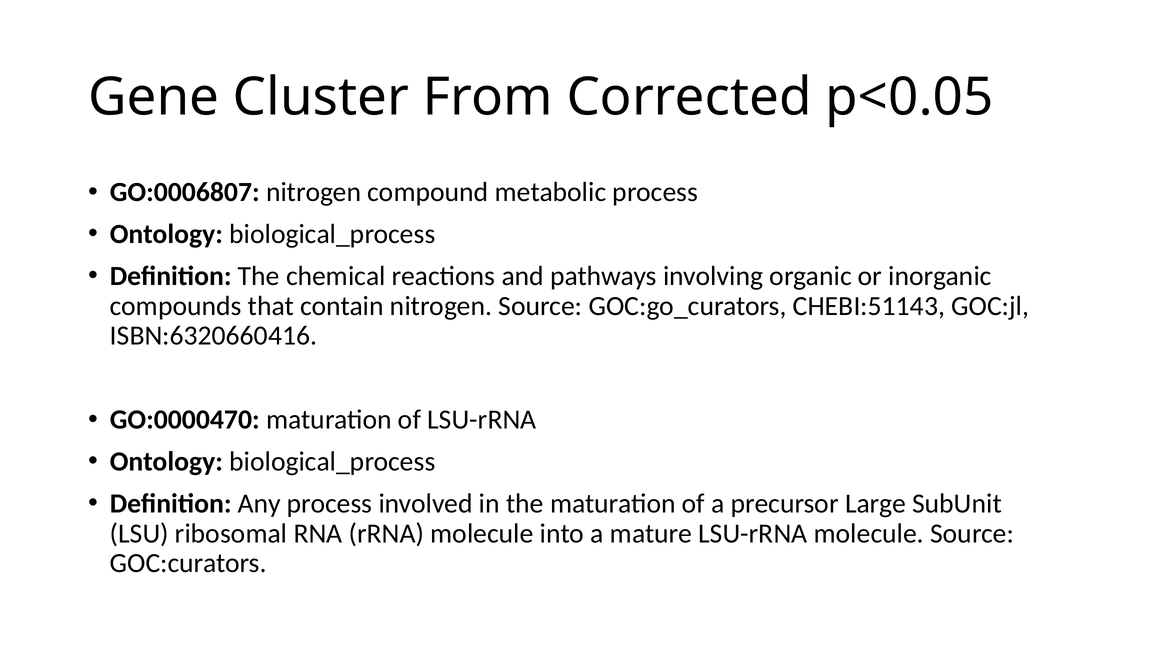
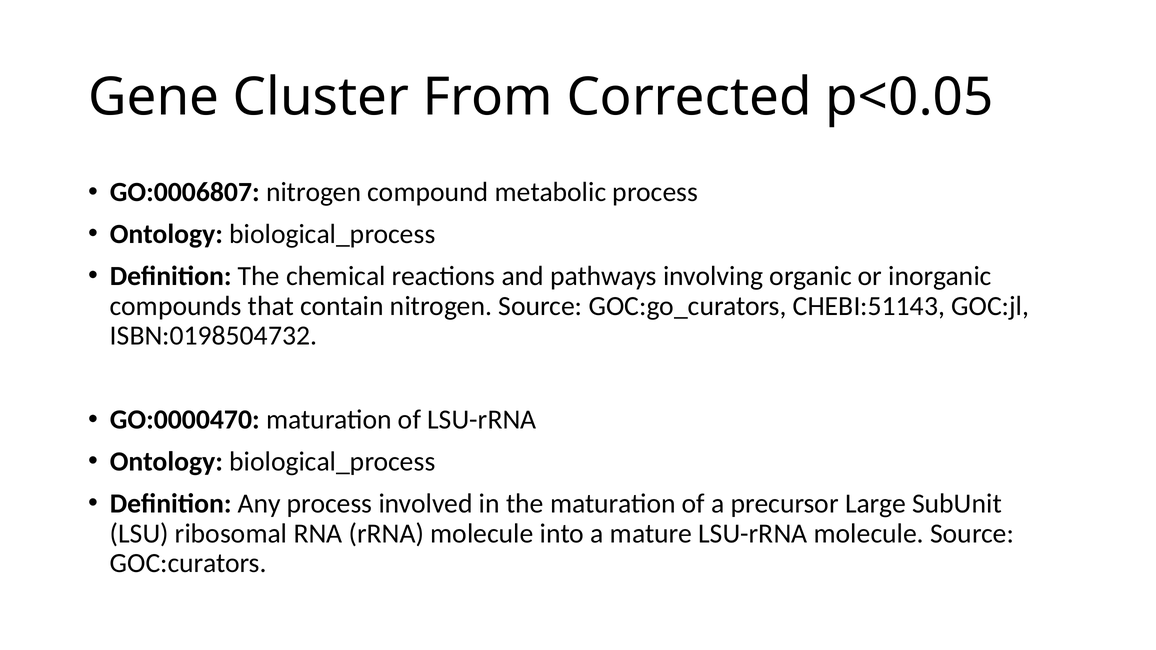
ISBN:6320660416: ISBN:6320660416 -> ISBN:0198504732 (213, 336)
